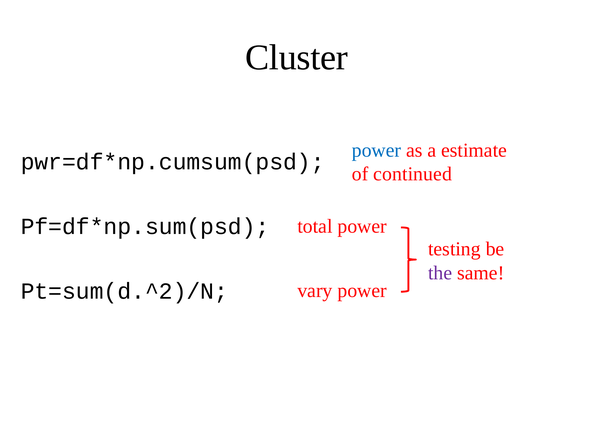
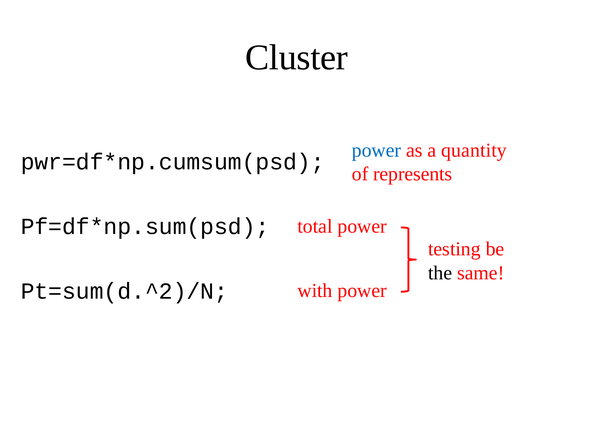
estimate: estimate -> quantity (474, 150)
continued: continued -> represents (413, 174)
the colour: purple -> black (440, 273)
vary: vary -> with (315, 290)
